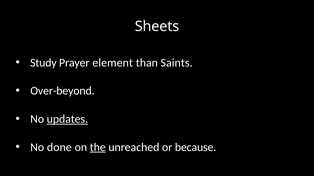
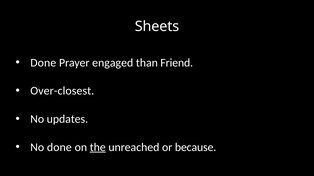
Study: Study -> Done (43, 63)
element: element -> engaged (113, 63)
Saints: Saints -> Friend (177, 63)
Over-beyond: Over-beyond -> Over-closest (62, 91)
updates underline: present -> none (67, 119)
